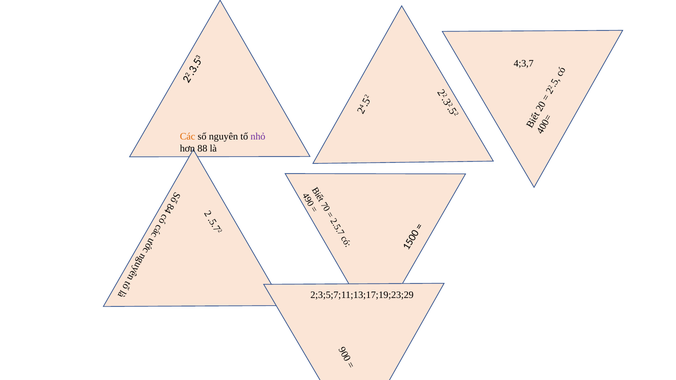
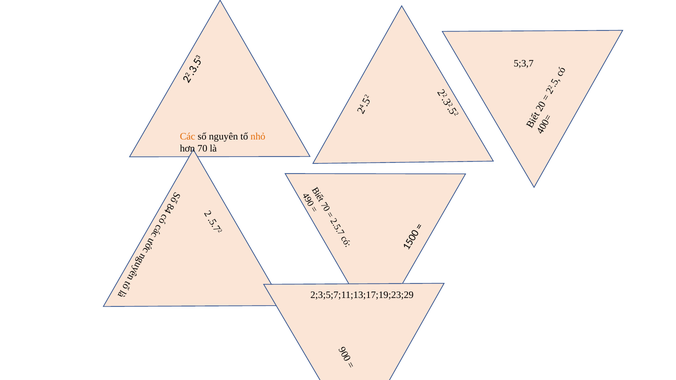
4;3,7: 4;3,7 -> 5;3,7 (524, 63)
nhỏ colour: purple -> orange (258, 137)
88: 88 -> 70 (202, 149)
